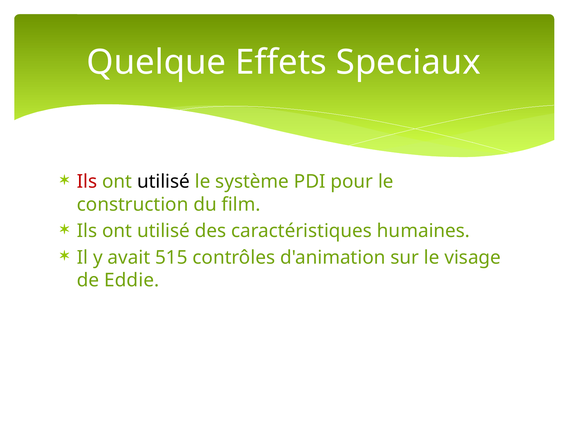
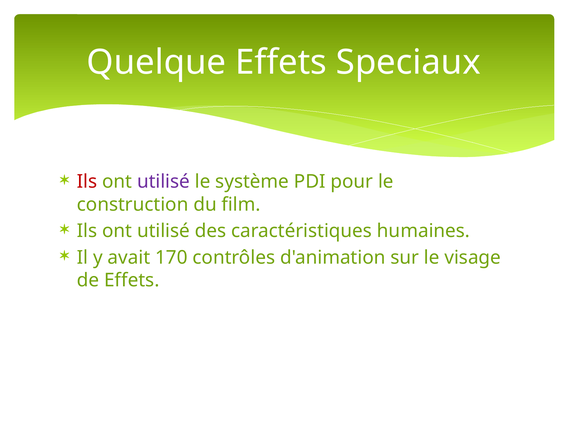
utilisé colour: black -> purple (163, 182)
515: 515 -> 170 (171, 257)
de Eddie: Eddie -> Effets (132, 280)
